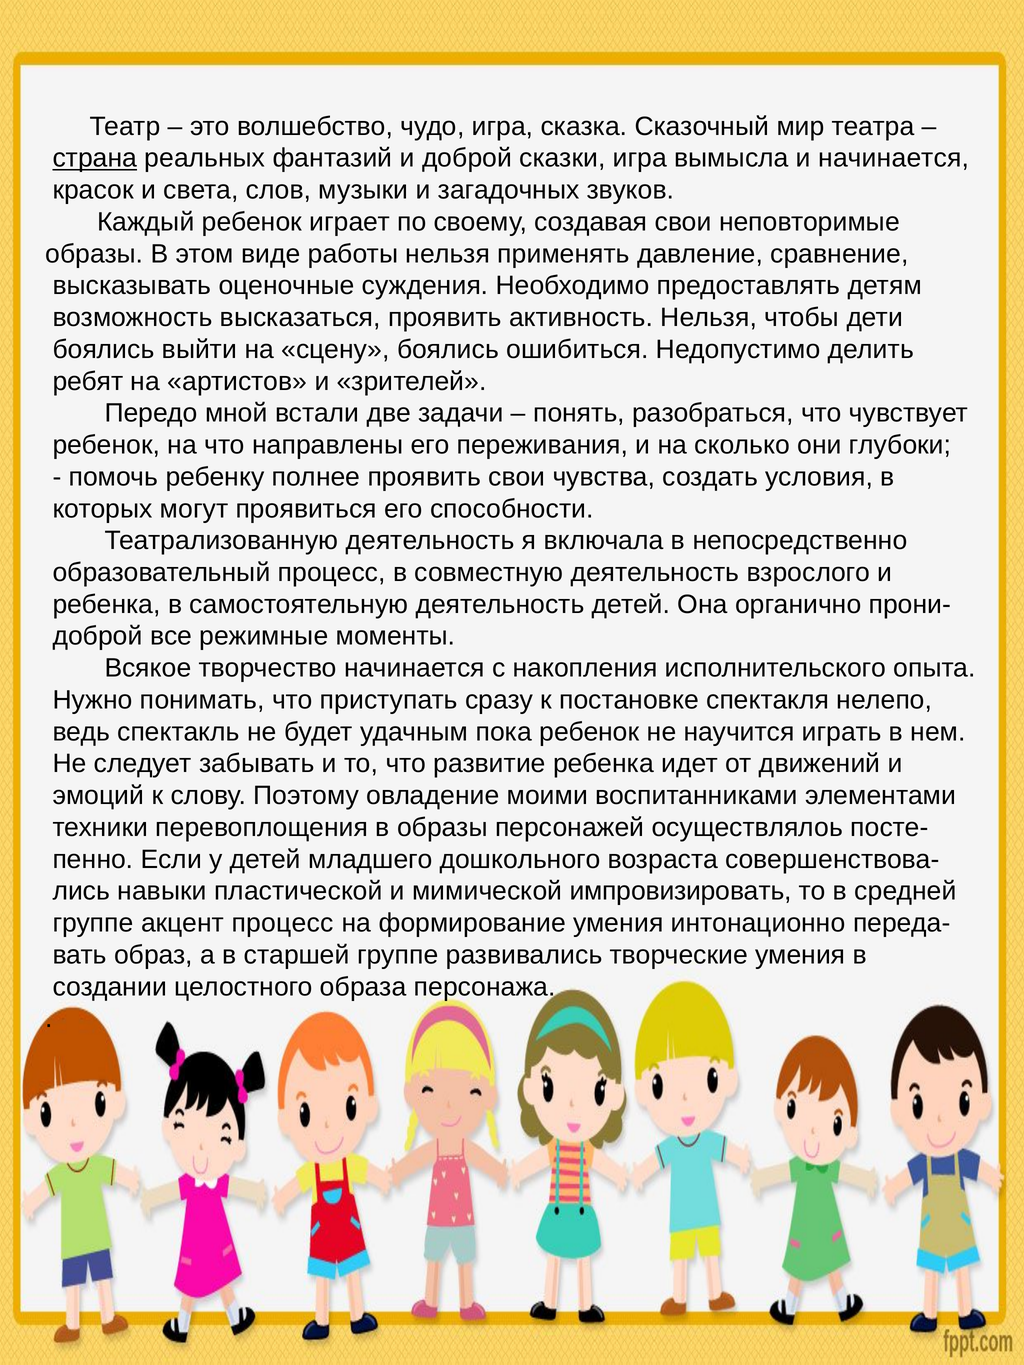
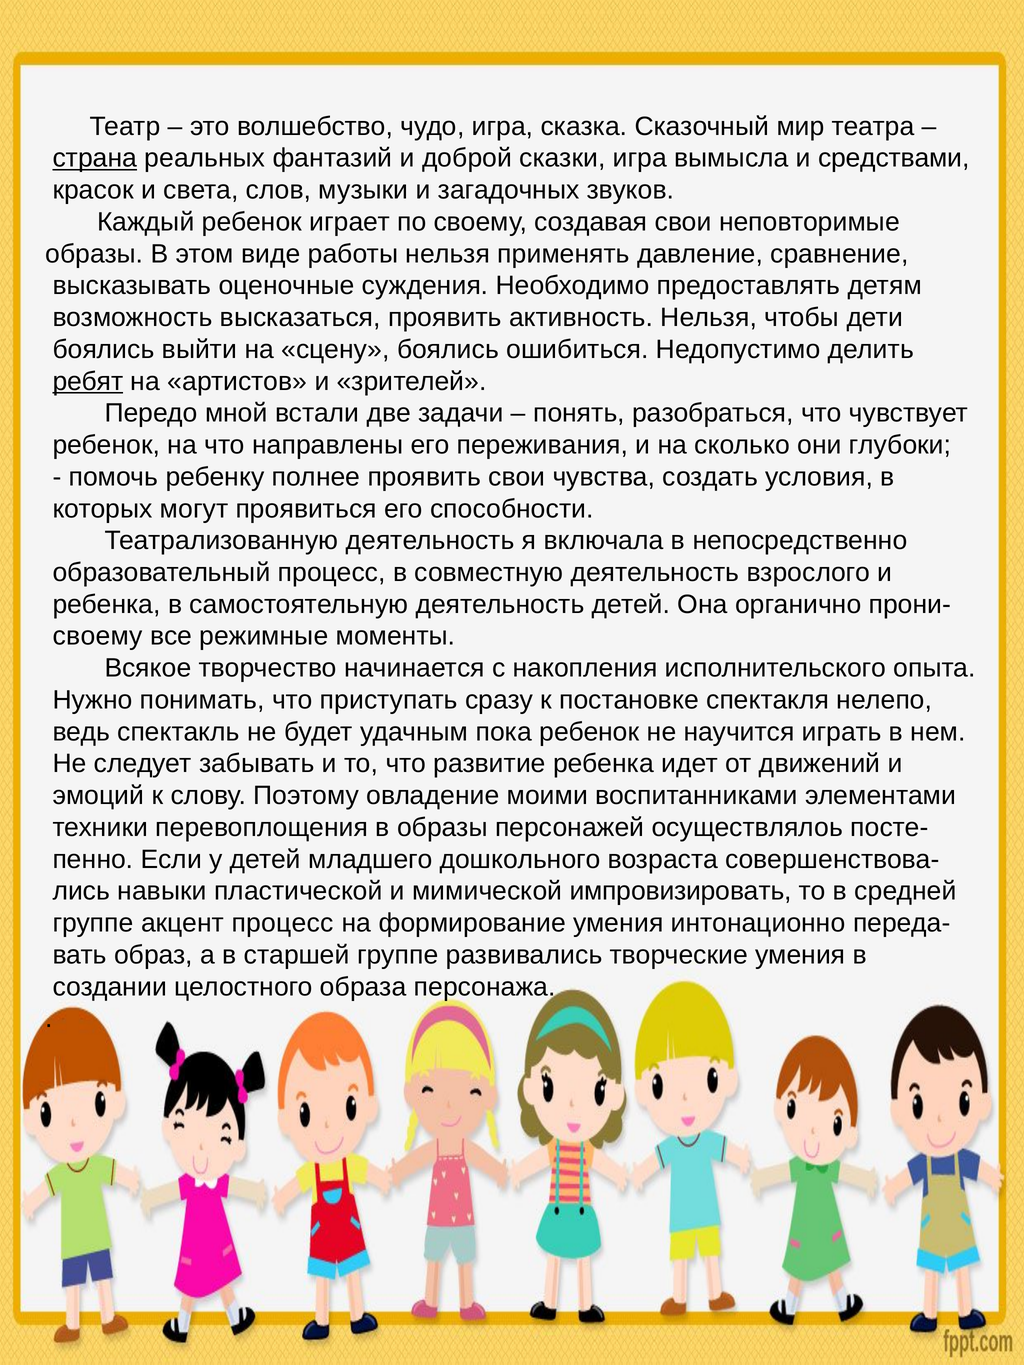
и начинается: начинается -> средствами (894, 158)
ребят underline: none -> present (88, 381)
доброй: доброй -> своему (98, 636)
